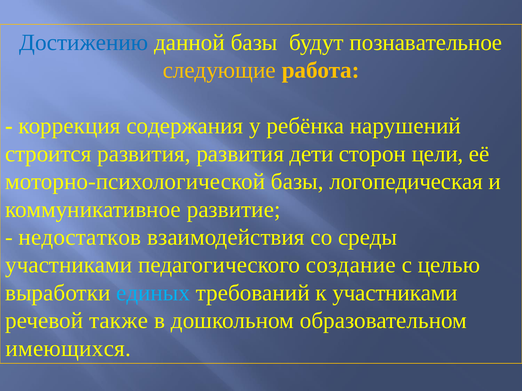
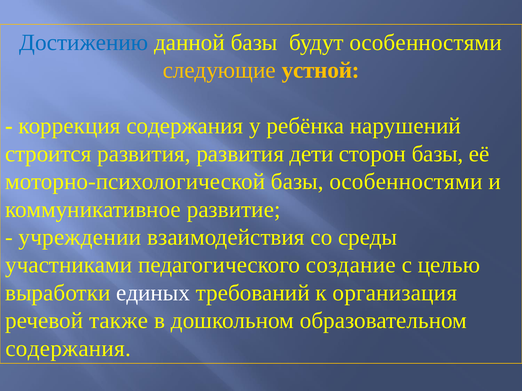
будут познавательное: познавательное -> особенностями (426, 43)
работа: работа -> устной (321, 70)
сторон цели: цели -> базы (438, 154)
базы логопедическая: логопедическая -> особенностями (406, 182)
недостатков: недостатков -> учреждении (80, 237)
единых colour: light blue -> white (153, 293)
к участниками: участниками -> организация (395, 293)
имеющихся: имеющихся -> содержания (68, 349)
